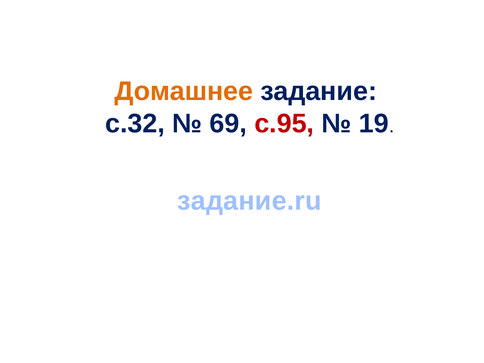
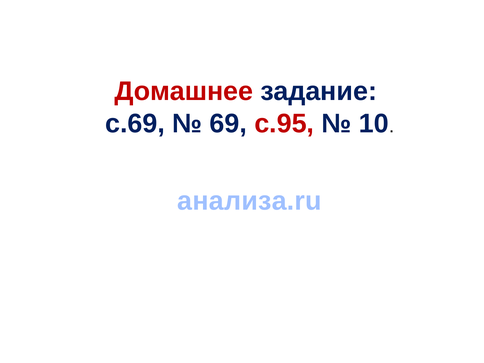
Домашнее colour: orange -> red (184, 91)
с.32: с.32 -> с.69 (135, 124)
19: 19 -> 10 (374, 124)
задание.ru: задание.ru -> анализа.ru (249, 201)
